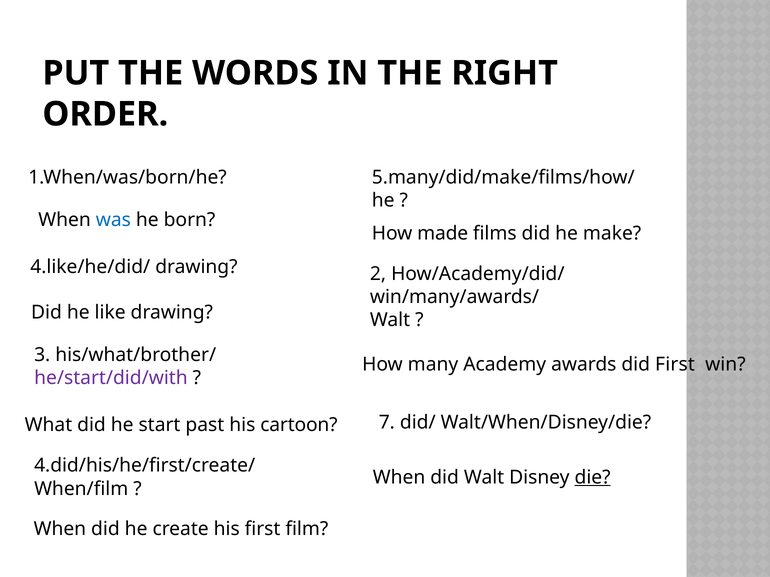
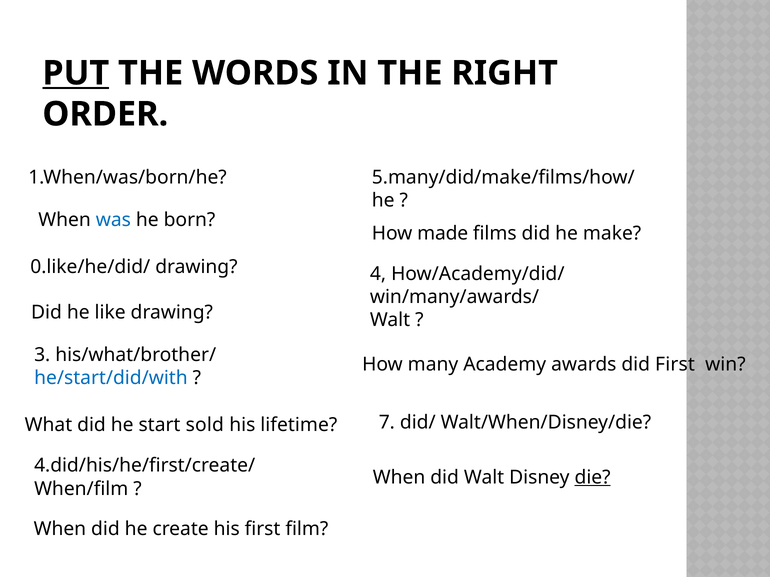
PUT underline: none -> present (76, 73)
4.like/he/did/: 4.like/he/did/ -> 0.like/he/did/ (90, 267)
2: 2 -> 4 (378, 274)
he/start/did/with colour: purple -> blue (111, 378)
past: past -> sold (205, 425)
cartoon: cartoon -> lifetime (299, 425)
